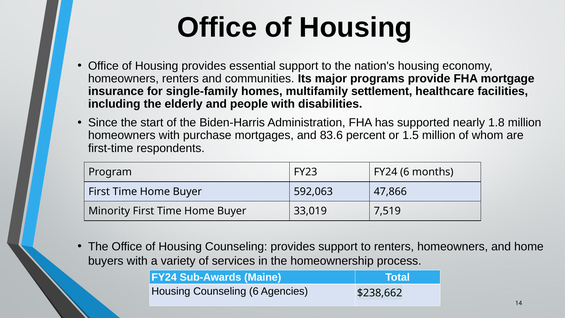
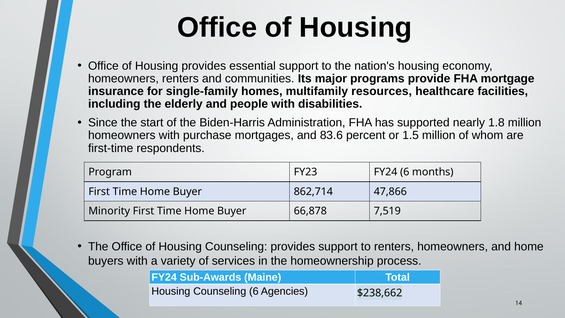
settlement: settlement -> resources (382, 91)
592,063: 592,063 -> 862,714 (313, 191)
33,019: 33,019 -> 66,878 (310, 211)
